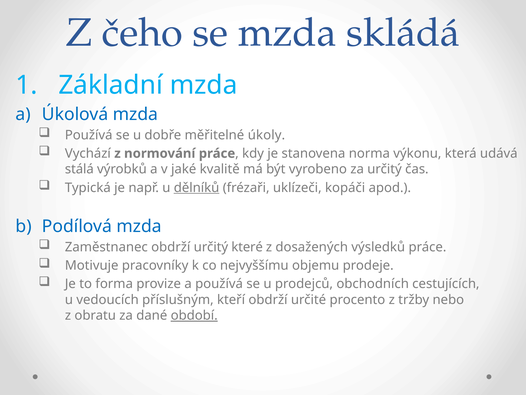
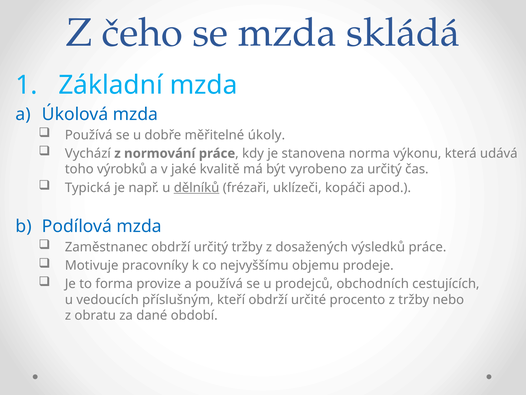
stálá: stálá -> toho (79, 169)
určitý které: které -> tržby (247, 247)
období underline: present -> none (194, 315)
